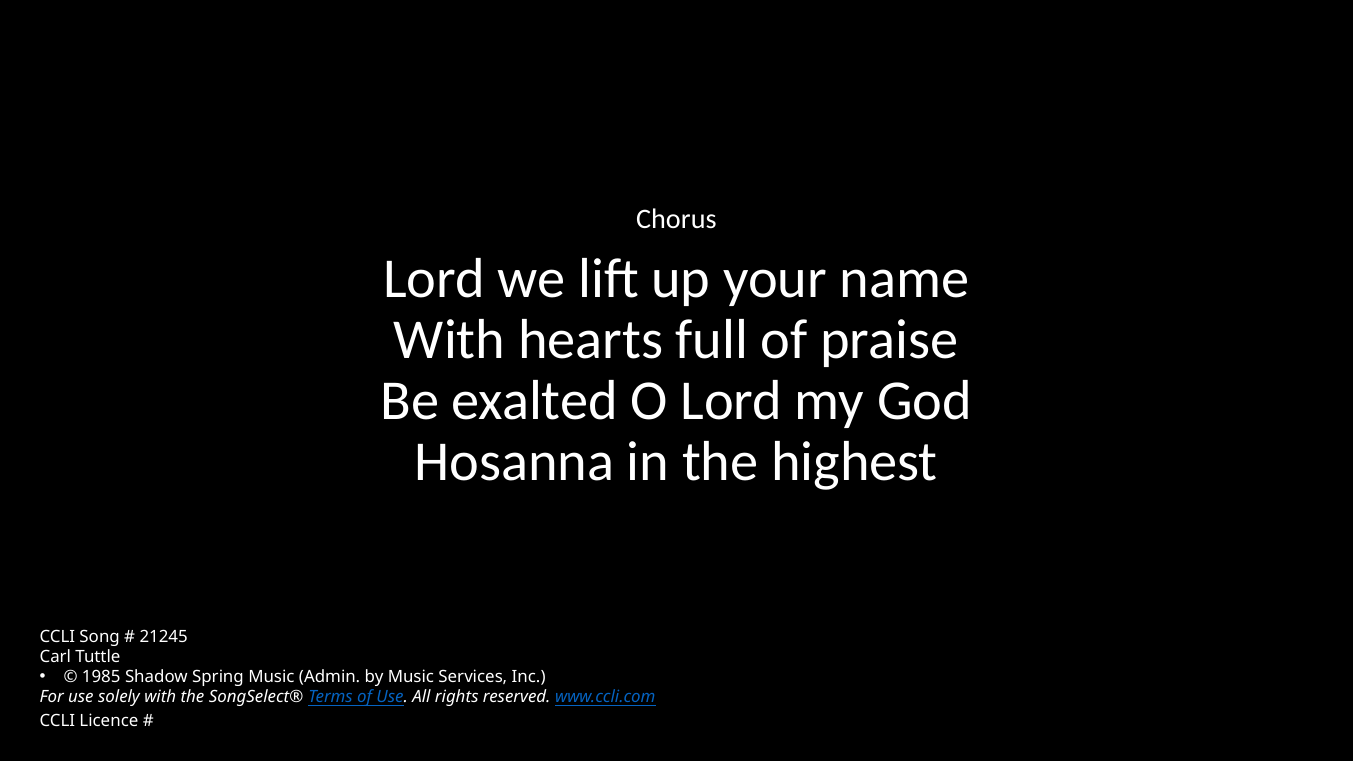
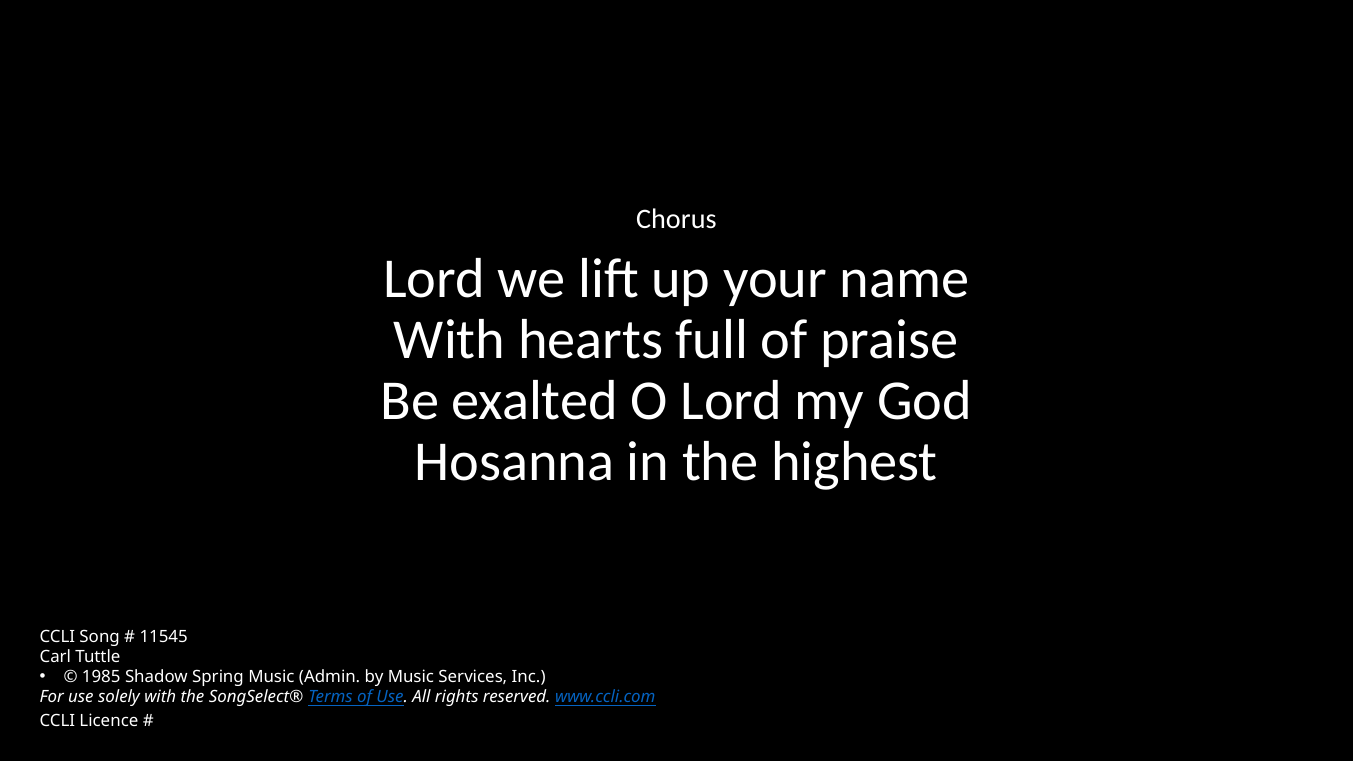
21245: 21245 -> 11545 (164, 637)
